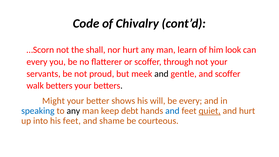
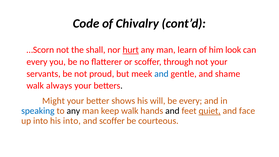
hurt underline: none -> present (131, 50)
and colour: black -> blue (161, 74)
and scoffer: scoffer -> shame (228, 74)
walk betters: betters -> always (59, 86)
keep debt: debt -> walk (130, 111)
and colour: blue -> black (172, 111)
and hurt: hurt -> face (247, 111)
his feet: feet -> into (72, 121)
and shame: shame -> scoffer (112, 121)
